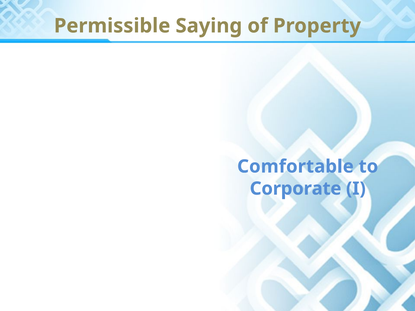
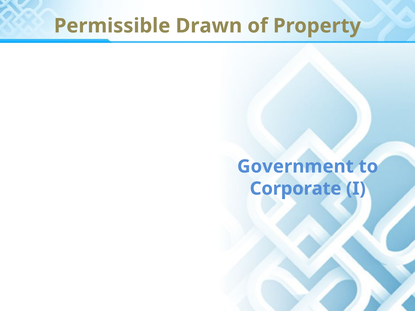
Saying: Saying -> Drawn (209, 26)
Comfortable: Comfortable -> Government (295, 167)
